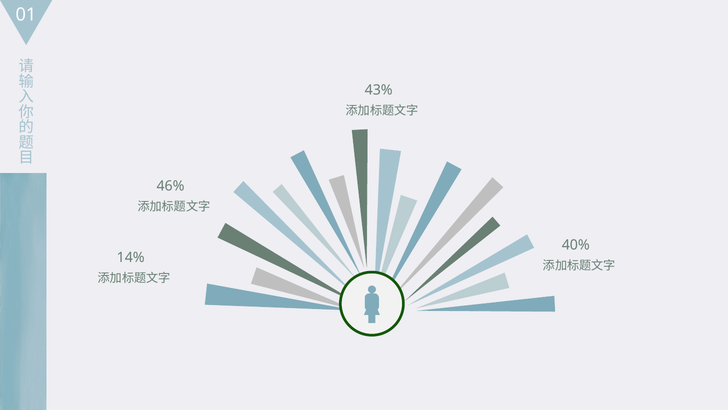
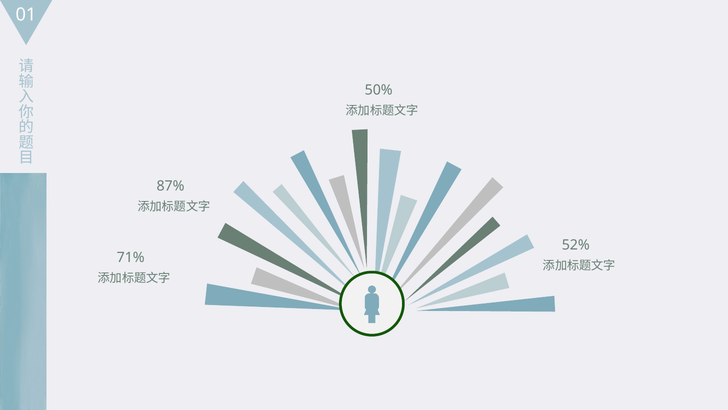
43%: 43% -> 50% (379, 90)
46%: 46% -> 87% (170, 186)
40%: 40% -> 52% (576, 245)
14%: 14% -> 71% (131, 257)
